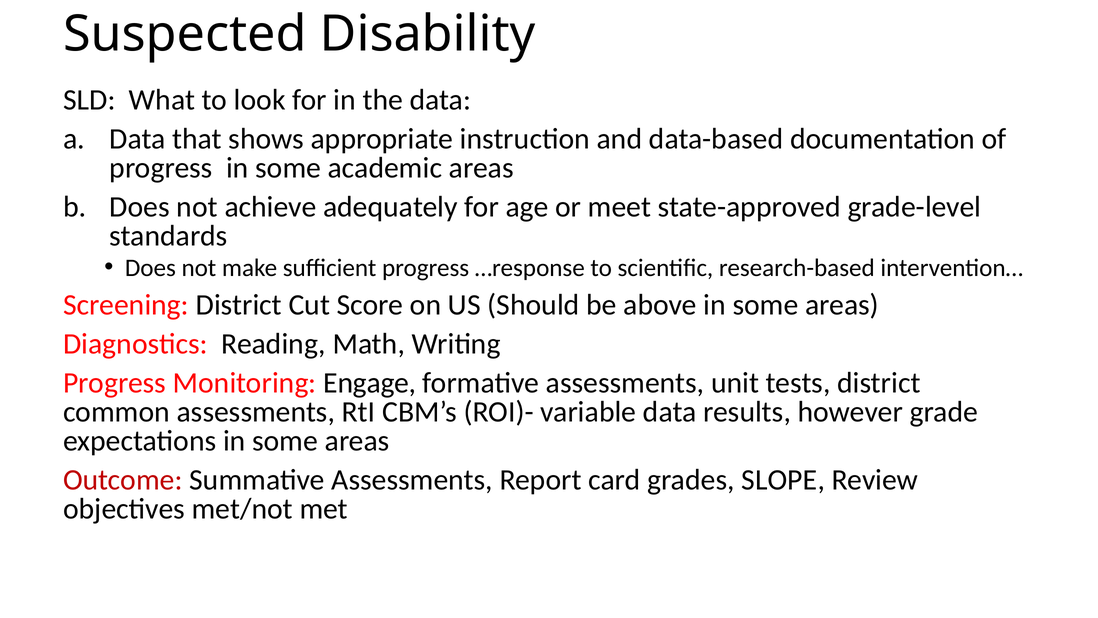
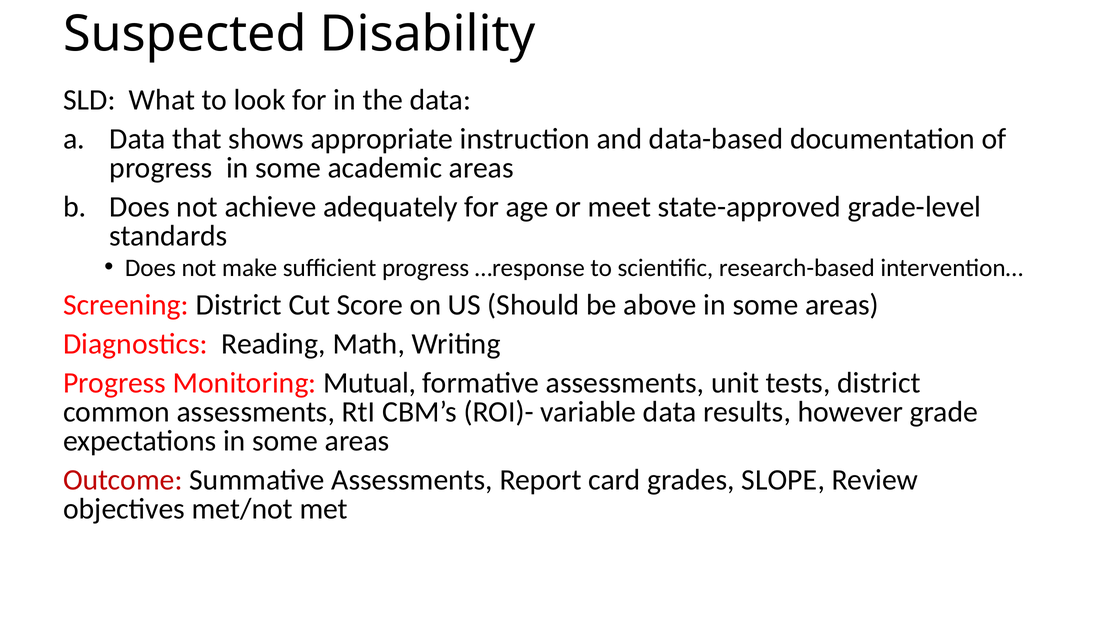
Engage: Engage -> Mutual (370, 383)
